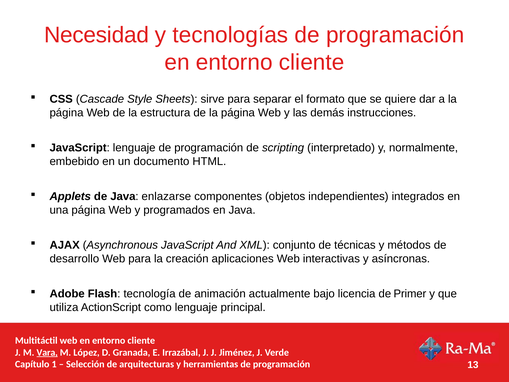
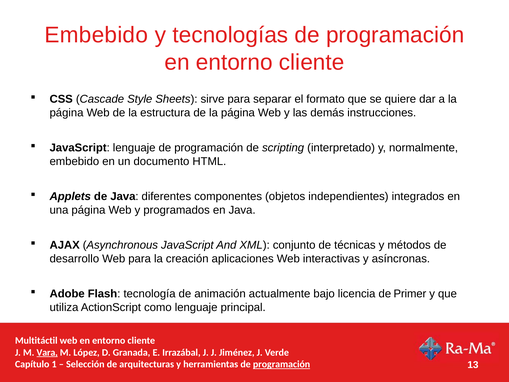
Necesidad: Necesidad -> Embebido (96, 35)
enlazarse: enlazarse -> diferentes (166, 196)
programación underline: none -> present (282, 364)
